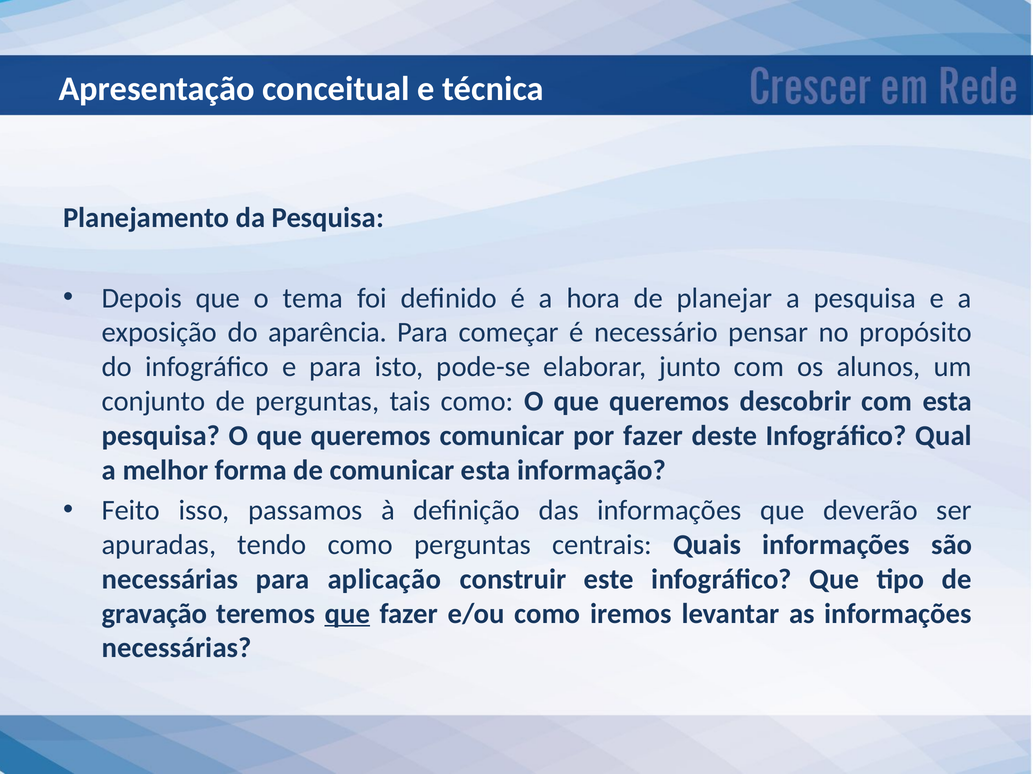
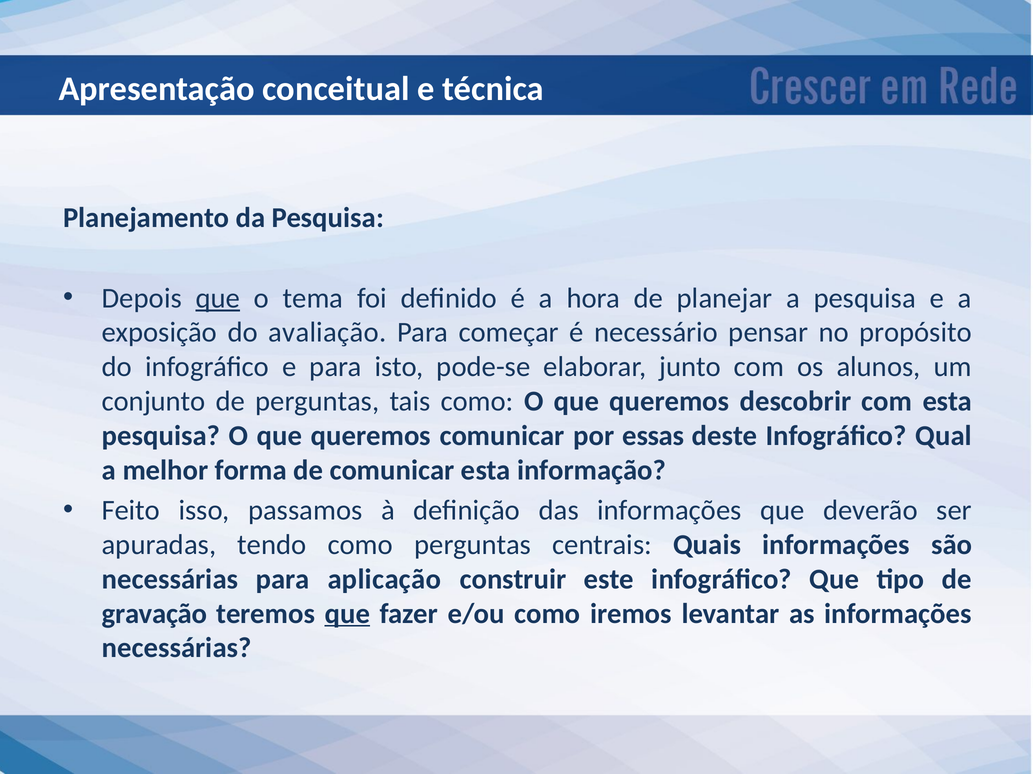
que underline: none -> present (218, 298)
aparência: aparência -> avaliação (327, 333)
por fazer: fazer -> essas (653, 436)
